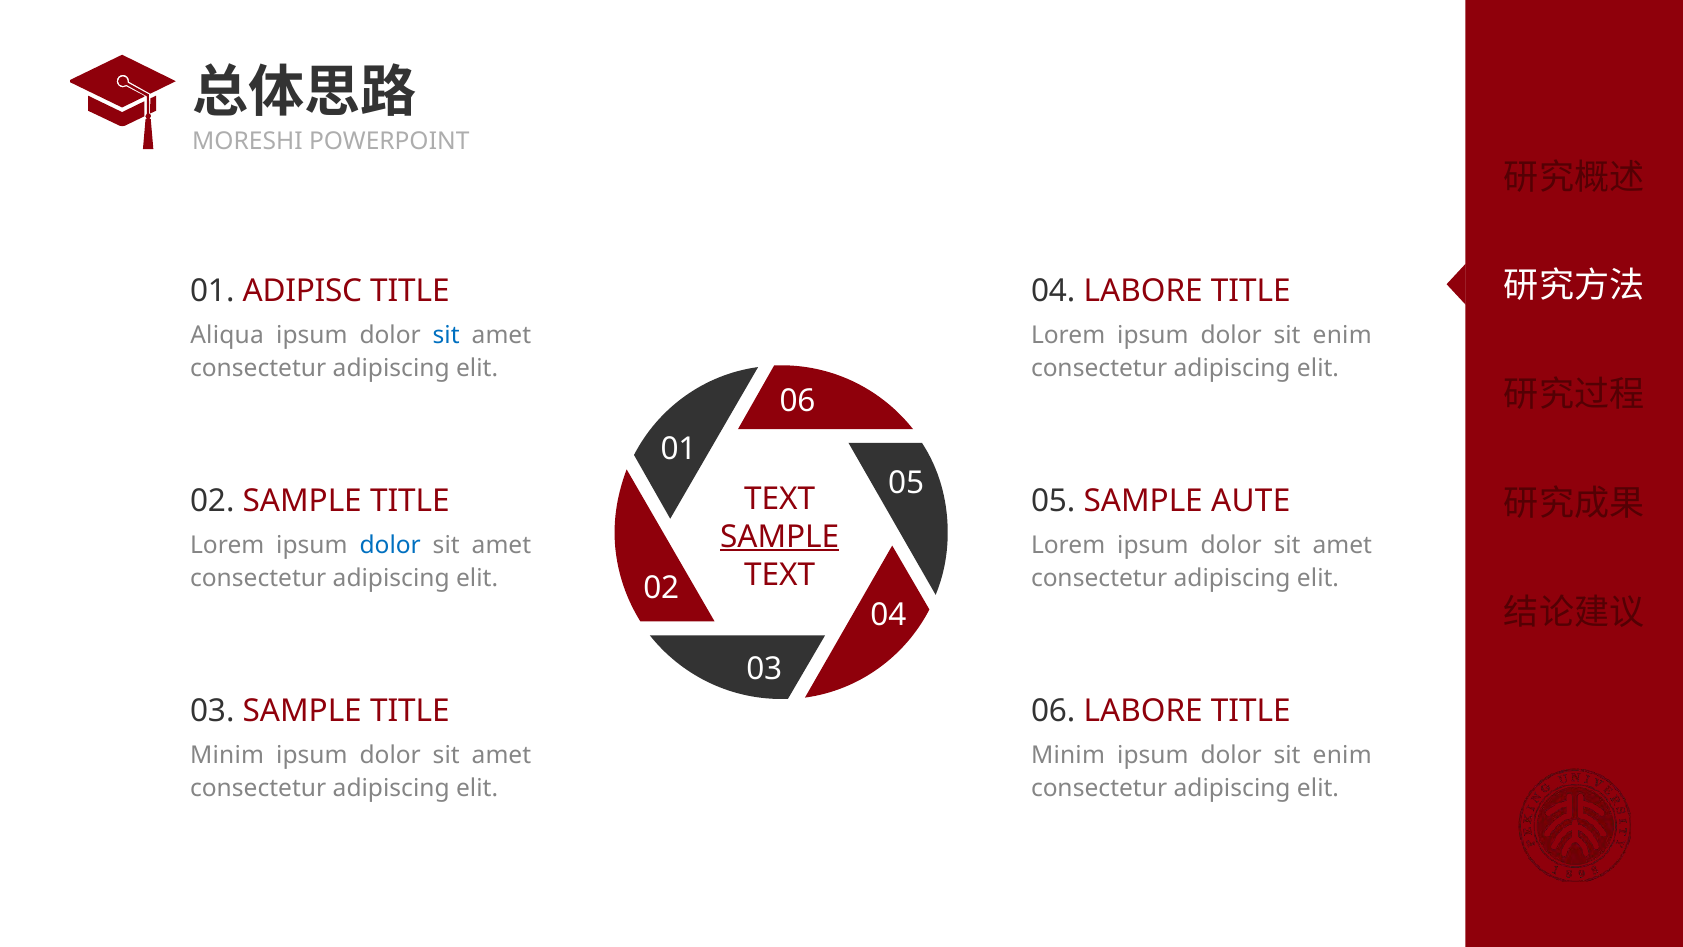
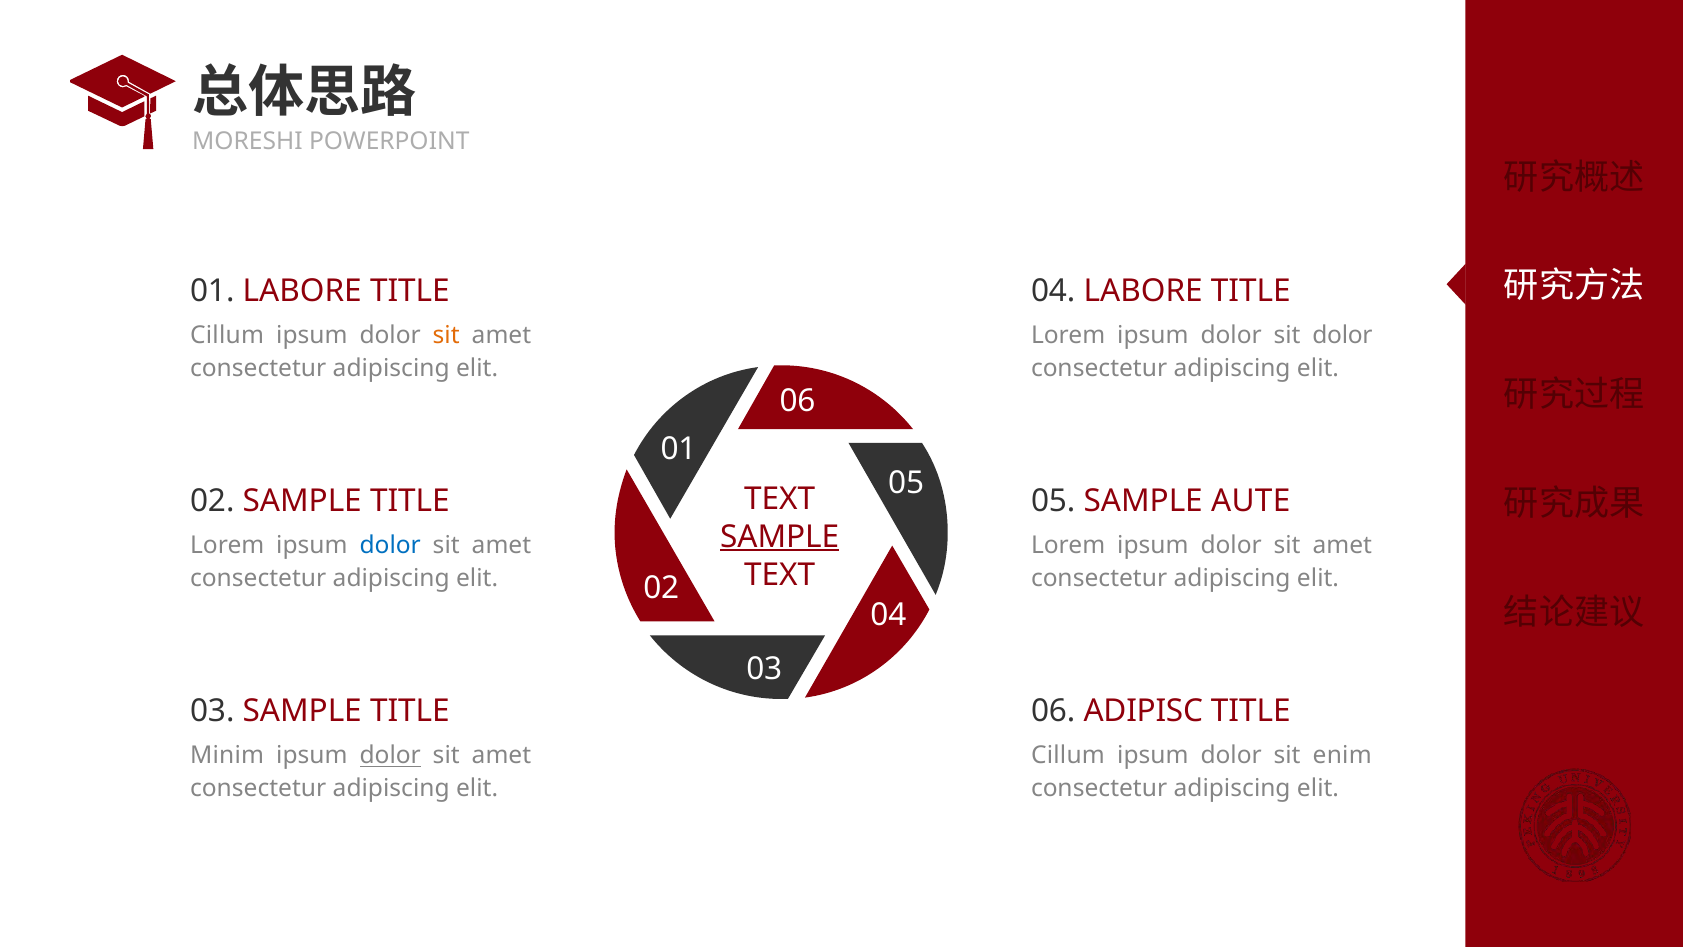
01 ADIPISC: ADIPISC -> LABORE (302, 291)
Aliqua: Aliqua -> Cillum (227, 336)
sit colour: blue -> orange (446, 336)
enim: enim -> dolor (1342, 336)
06 LABORE: LABORE -> ADIPISC (1143, 711)
dolor underline: none -> present (390, 755)
Minim: Minim -> Cillum (1068, 755)
